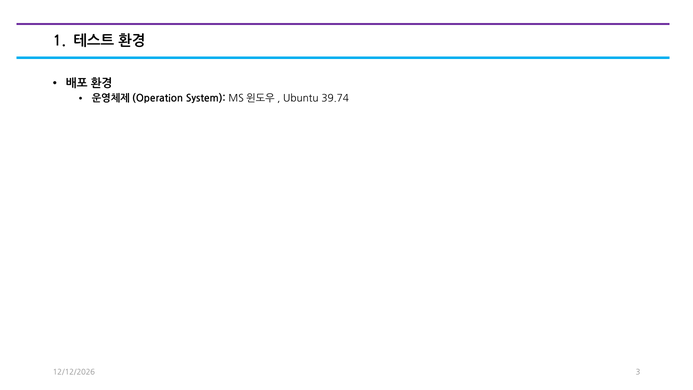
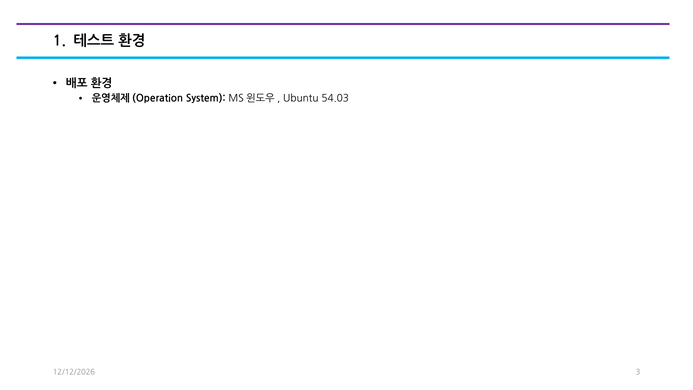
39.74: 39.74 -> 54.03 (335, 99)
